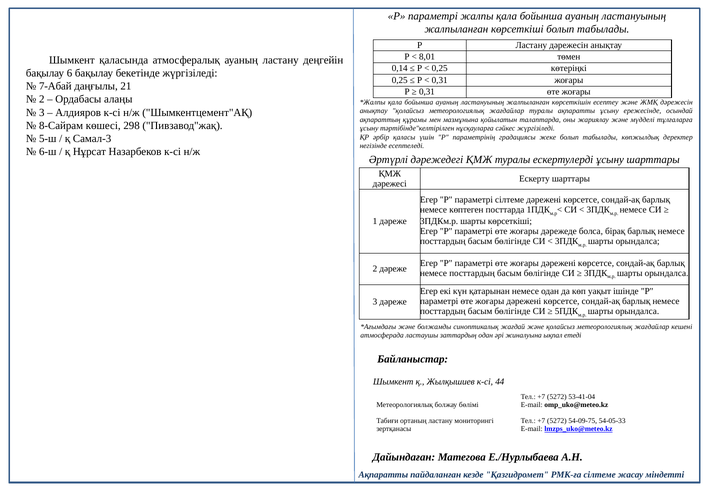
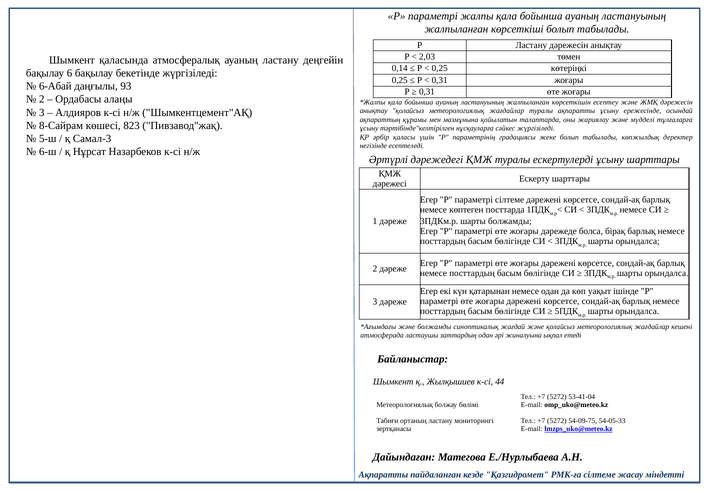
8,01: 8,01 -> 2,03 (427, 57)
7-Абай: 7-Абай -> 6-Абай (55, 86)
21: 21 -> 93 (126, 86)
298: 298 -> 823 (132, 126)
шарты көрсеткіші: көрсеткіші -> болжамды (510, 221)
